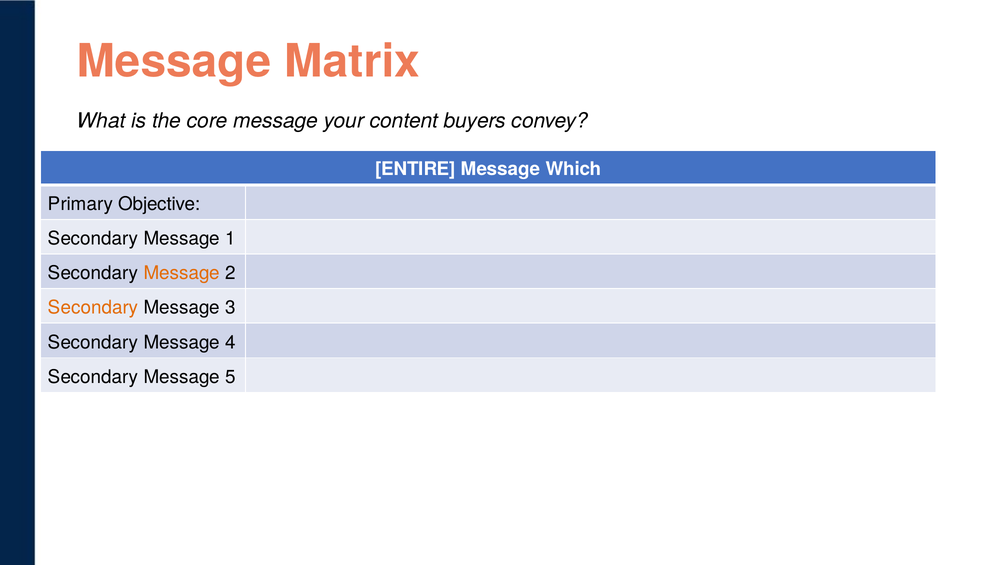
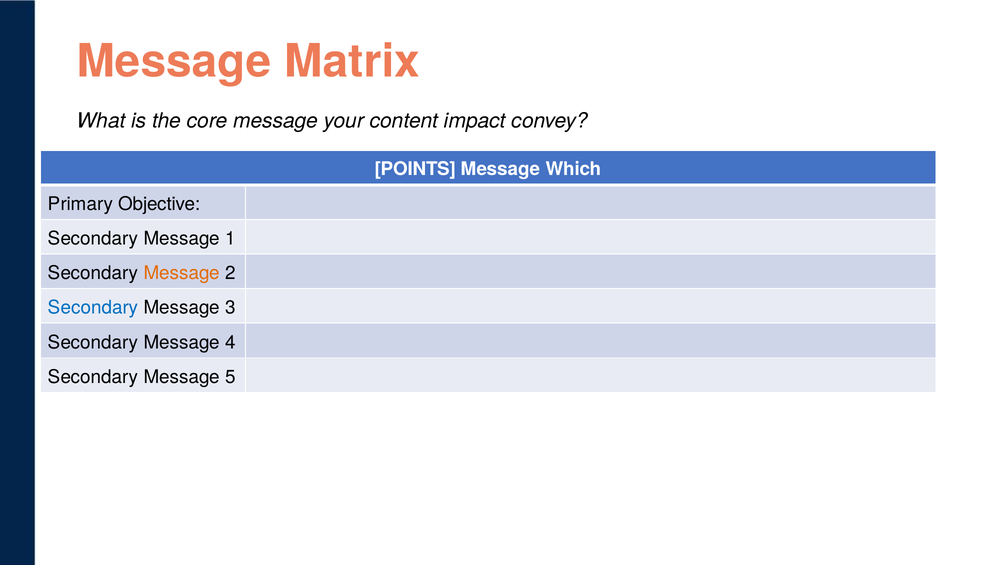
buyers: buyers -> impact (475, 121)
ENTIRE: ENTIRE -> POINTS (415, 169)
Secondary colour: orange -> blue (93, 308)
